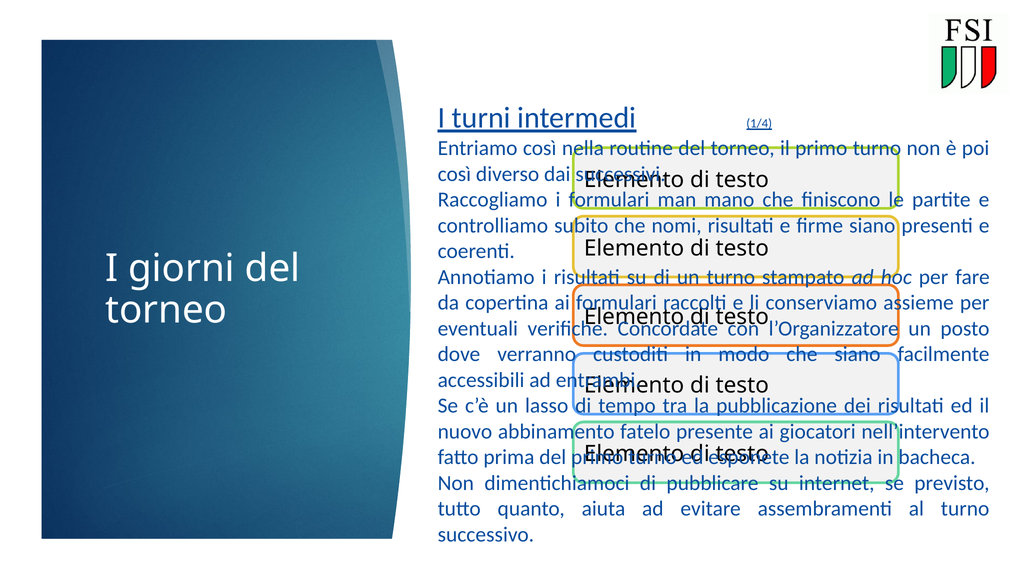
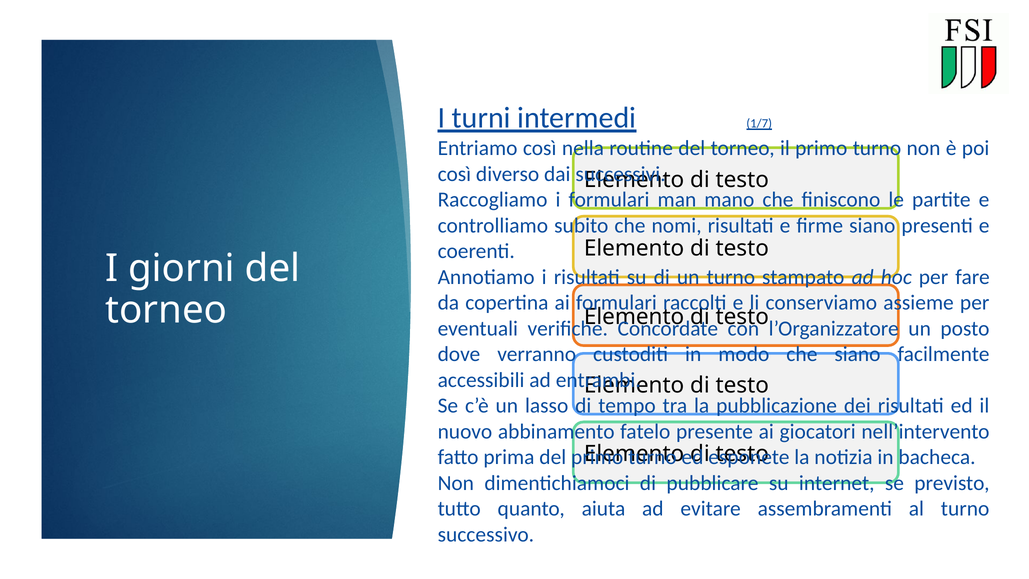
1/4: 1/4 -> 1/7 (759, 124)
